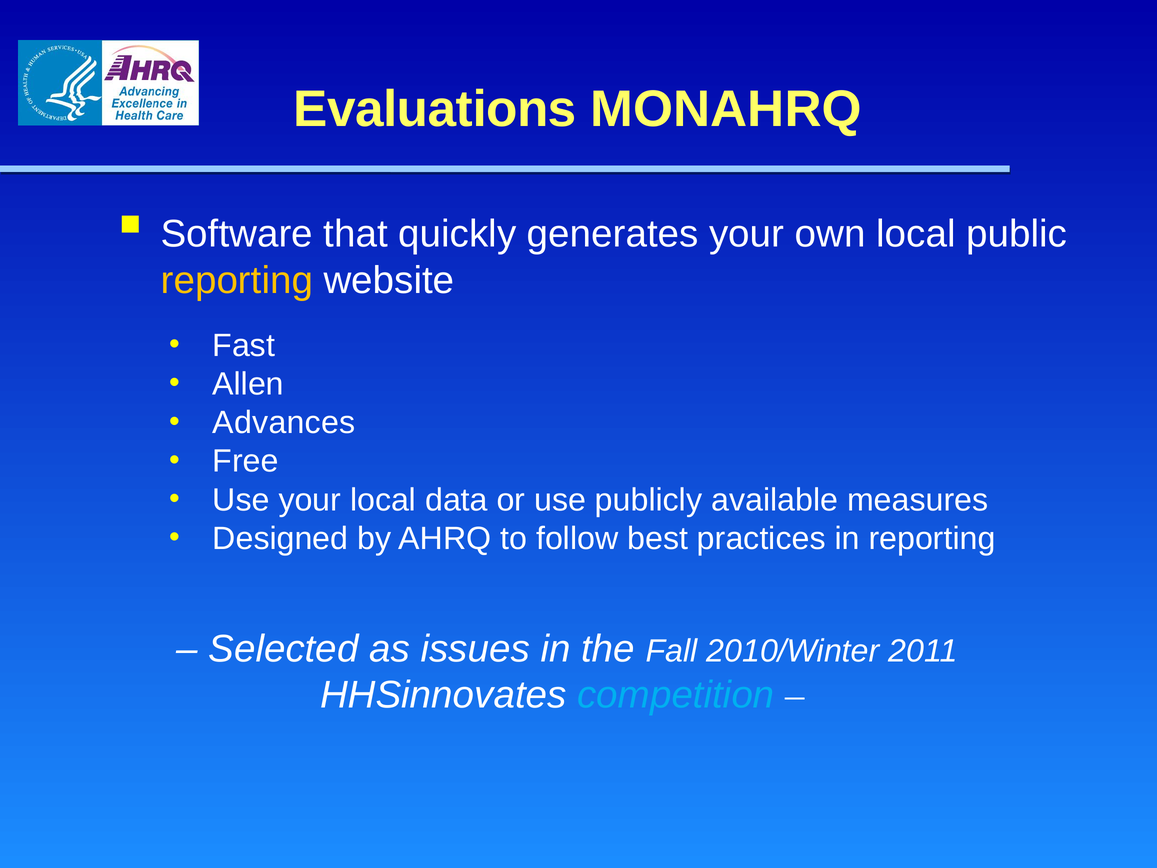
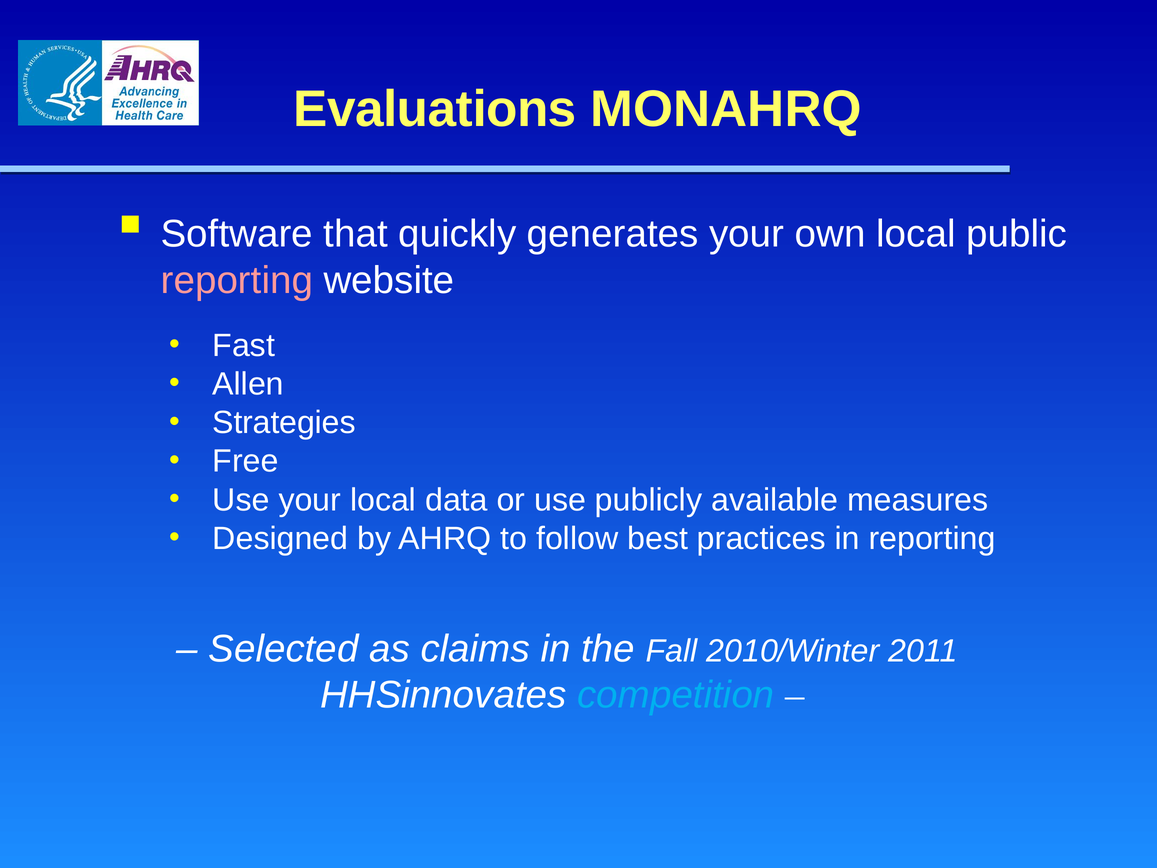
reporting colour: yellow -> pink (237, 280)
Advances: Advances -> Strategies (284, 423)
issues: issues -> claims (475, 649)
